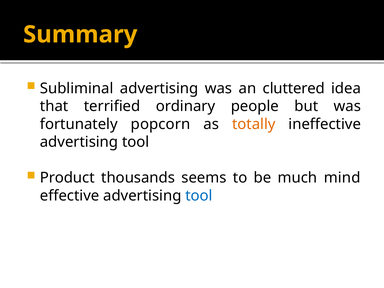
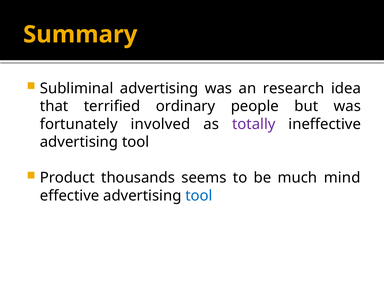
cluttered: cluttered -> research (294, 88)
popcorn: popcorn -> involved (161, 124)
totally colour: orange -> purple (254, 124)
